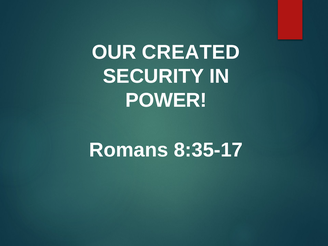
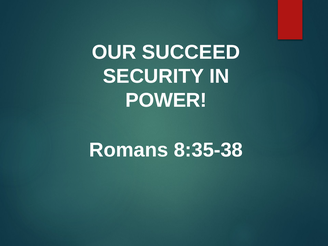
CREATED: CREATED -> SUCCEED (191, 52)
8:35-17: 8:35-17 -> 8:35-38 (208, 150)
